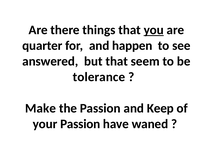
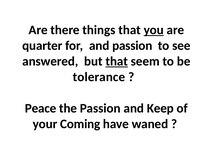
and happen: happen -> passion (132, 46)
that underline: none -> present (117, 61)
Make: Make -> Peace (41, 108)
your Passion: Passion -> Coming (80, 124)
